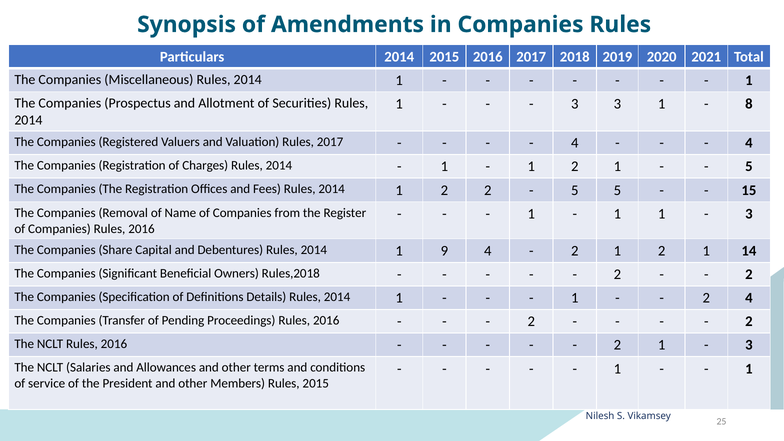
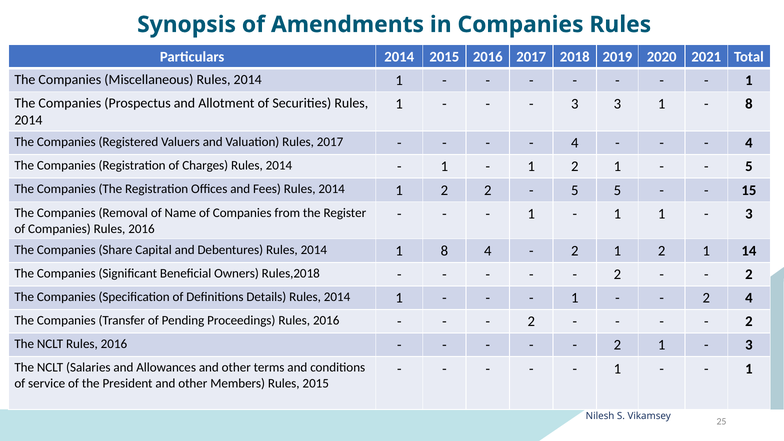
1 9: 9 -> 8 (444, 251)
